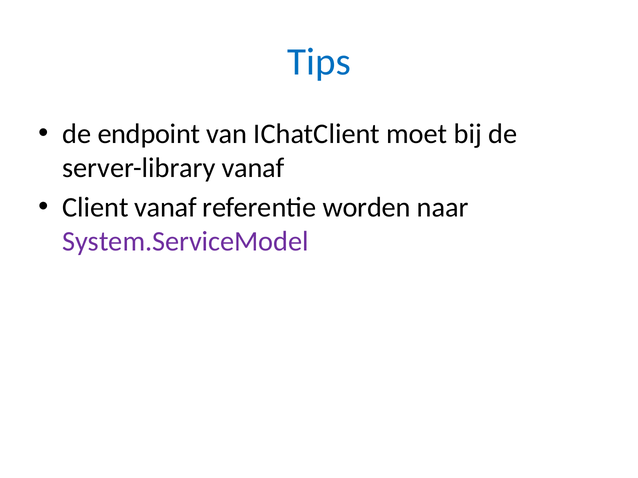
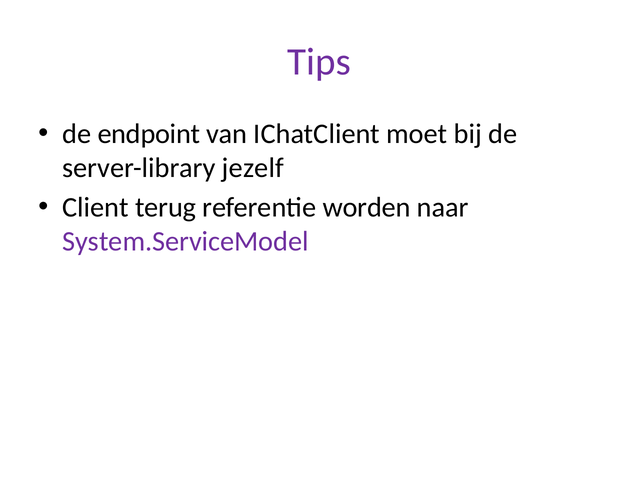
Tips colour: blue -> purple (319, 62)
server-library vanaf: vanaf -> jezelf (253, 168)
Client vanaf: vanaf -> terug (166, 208)
